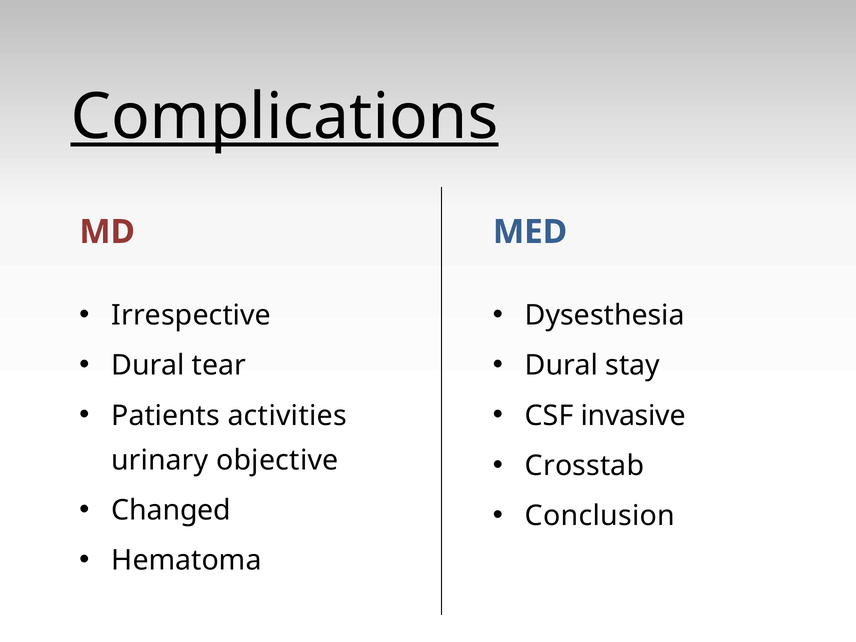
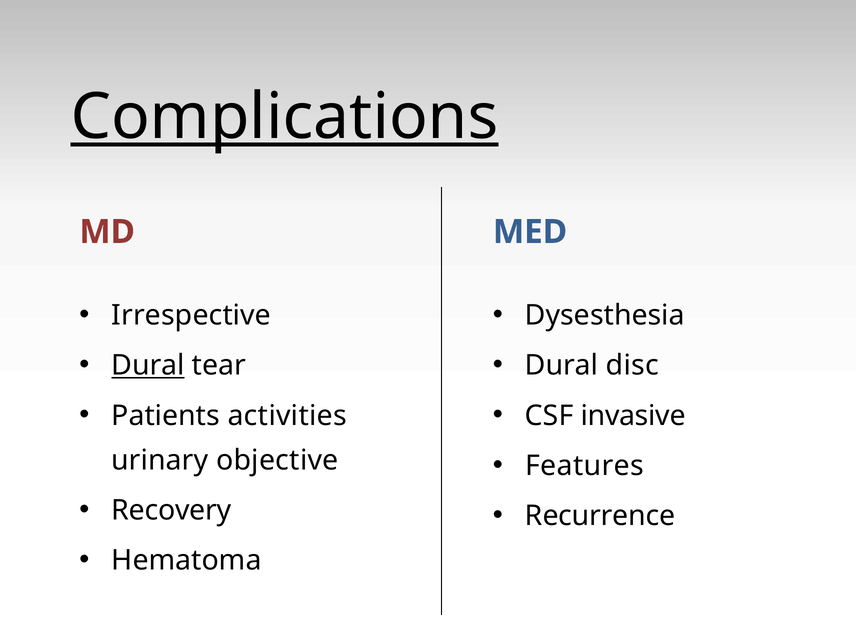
Dural underline: none -> present (148, 365)
stay: stay -> disc (632, 365)
Crosstab: Crosstab -> Features (585, 466)
Changed: Changed -> Recovery (171, 510)
Conclusion: Conclusion -> Recurrence (600, 516)
